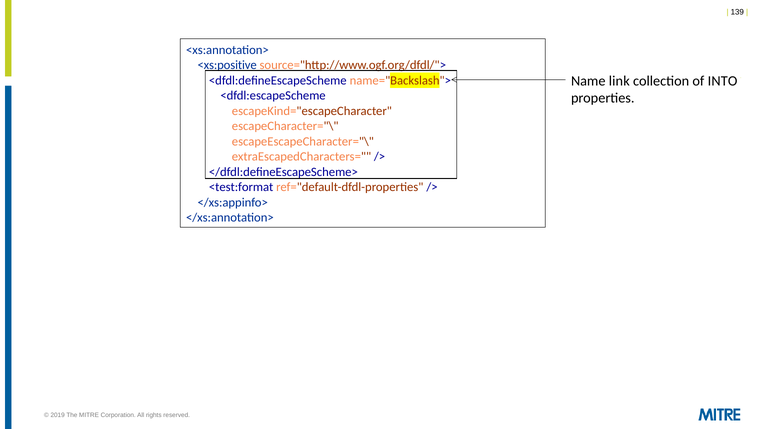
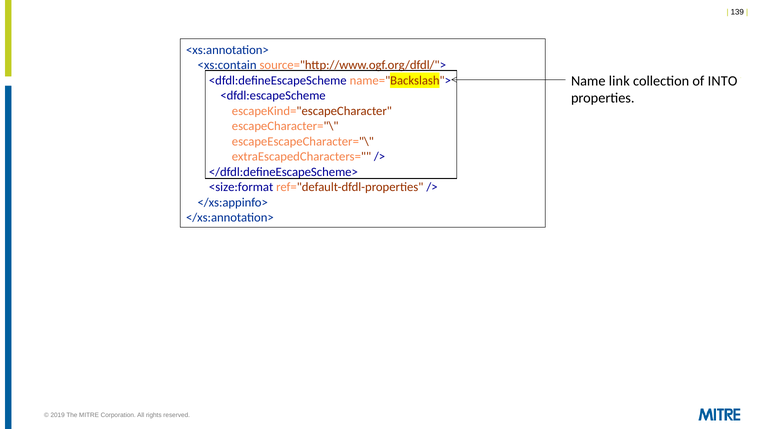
<xs:positive: <xs:positive -> <xs:contain (227, 65)
<test:format: <test:format -> <size:format (241, 187)
